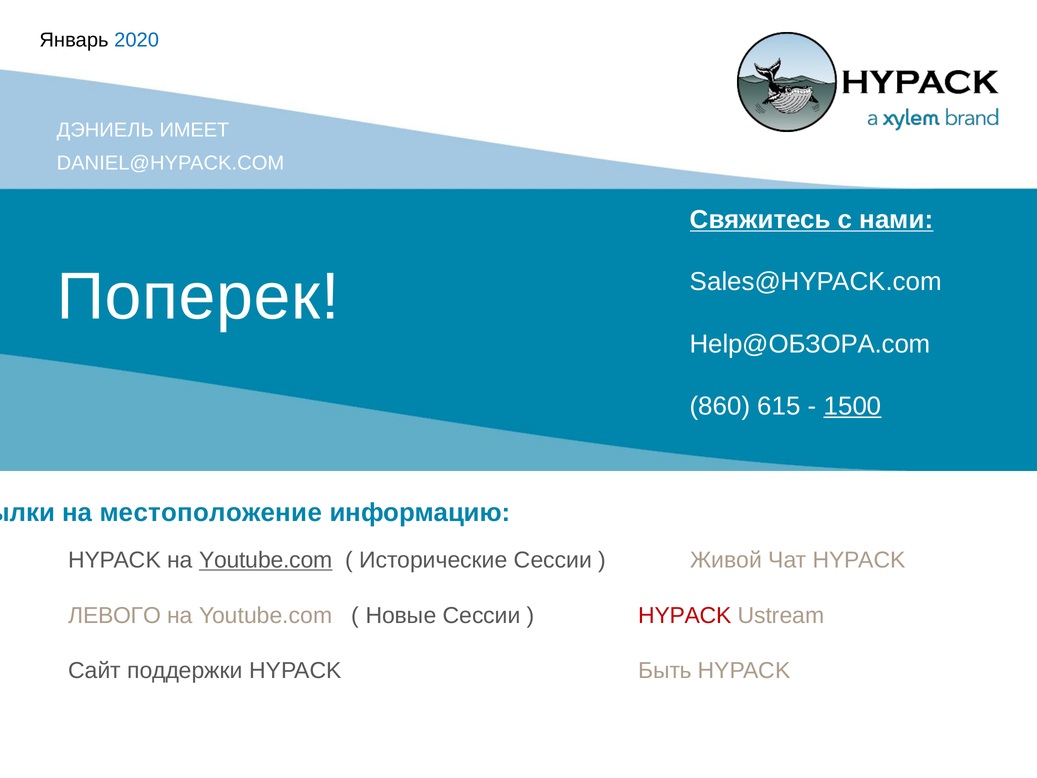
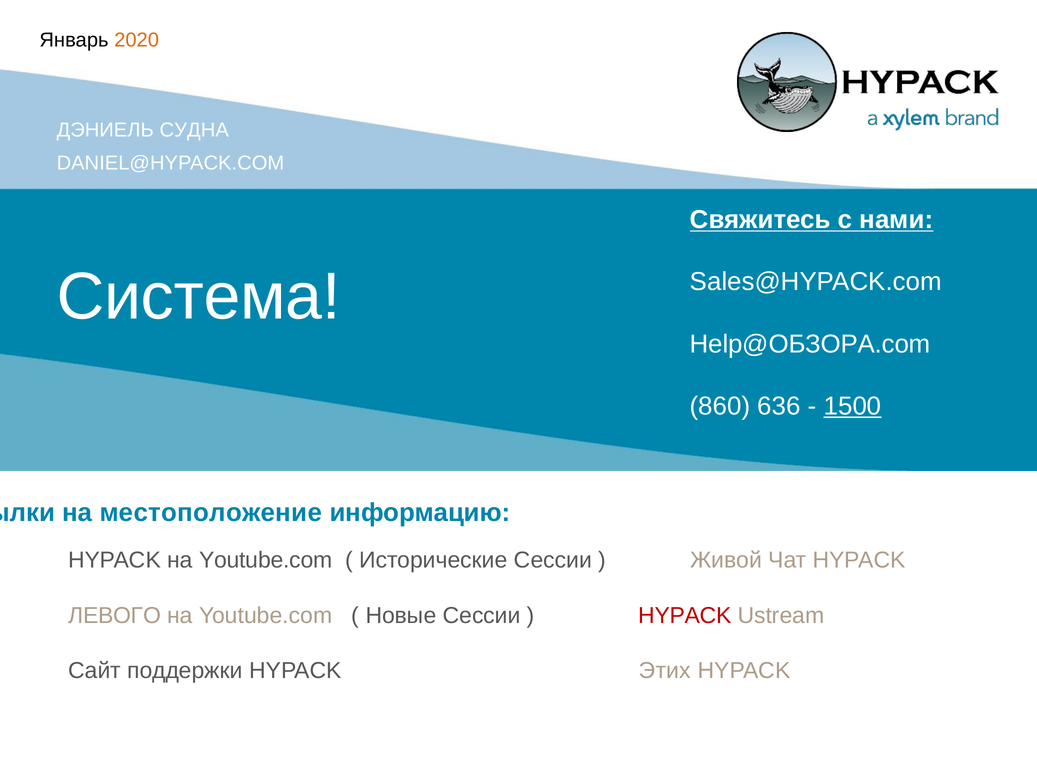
2020 colour: blue -> orange (137, 40)
ИМЕЕТ: ИМЕЕТ -> СУДНА (194, 130)
Поперек: Поперек -> Система (199, 297)
615: 615 -> 636 (779, 406)
Youtube.com underline: present -> none (266, 560)
Быть: Быть -> Этих (665, 671)
